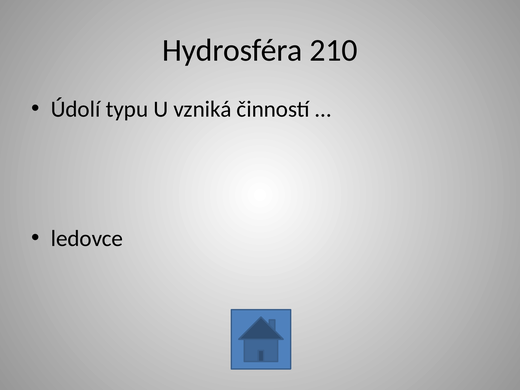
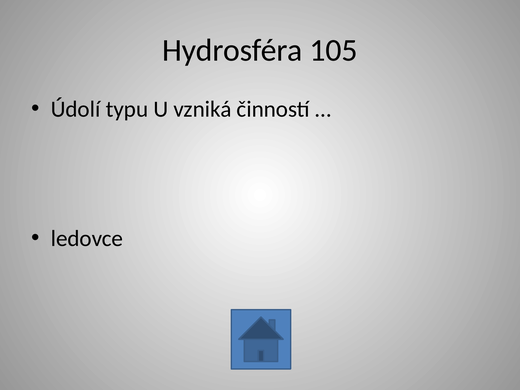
210: 210 -> 105 (334, 50)
